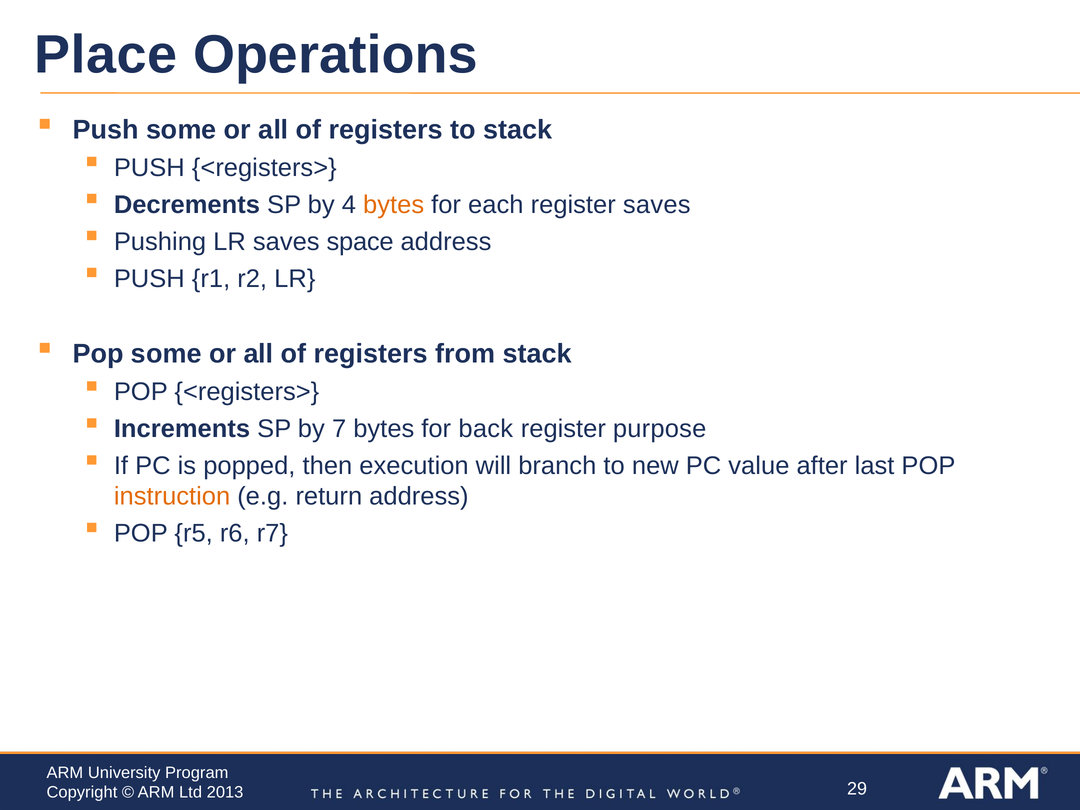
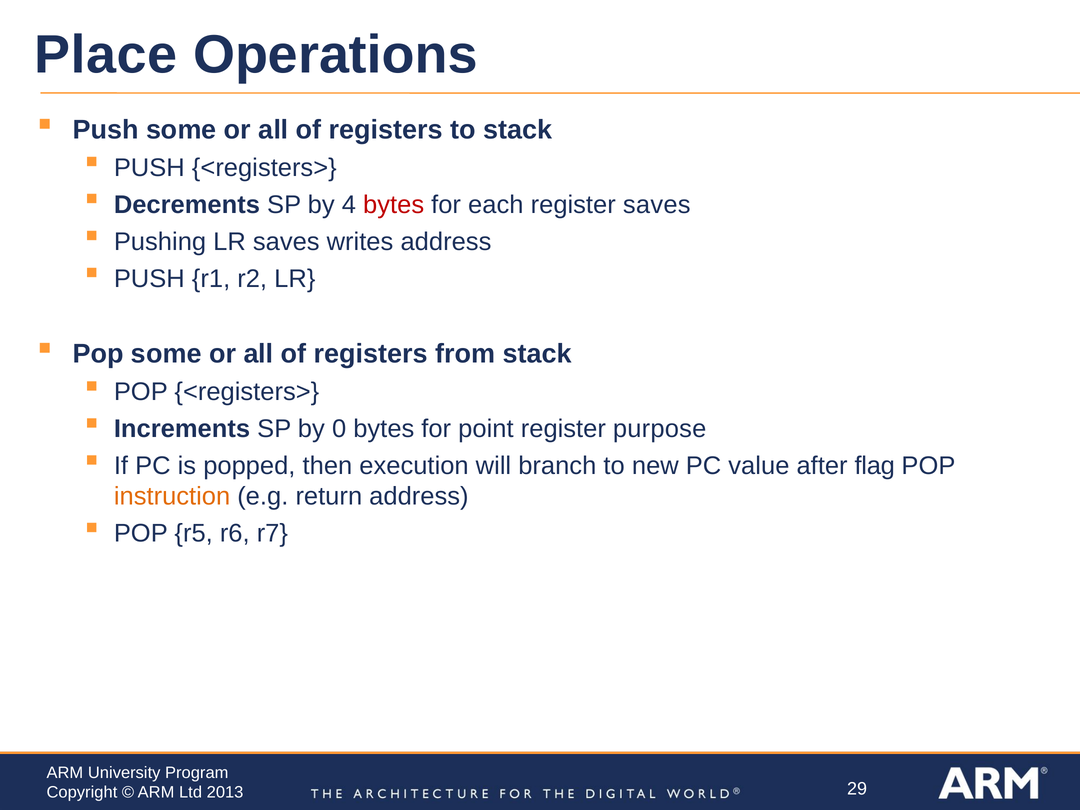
bytes colour: orange -> red (394, 205)
space: space -> writes (360, 242)
7: 7 -> 0 (339, 429)
back: back -> point (486, 429)
last: last -> flag (875, 466)
